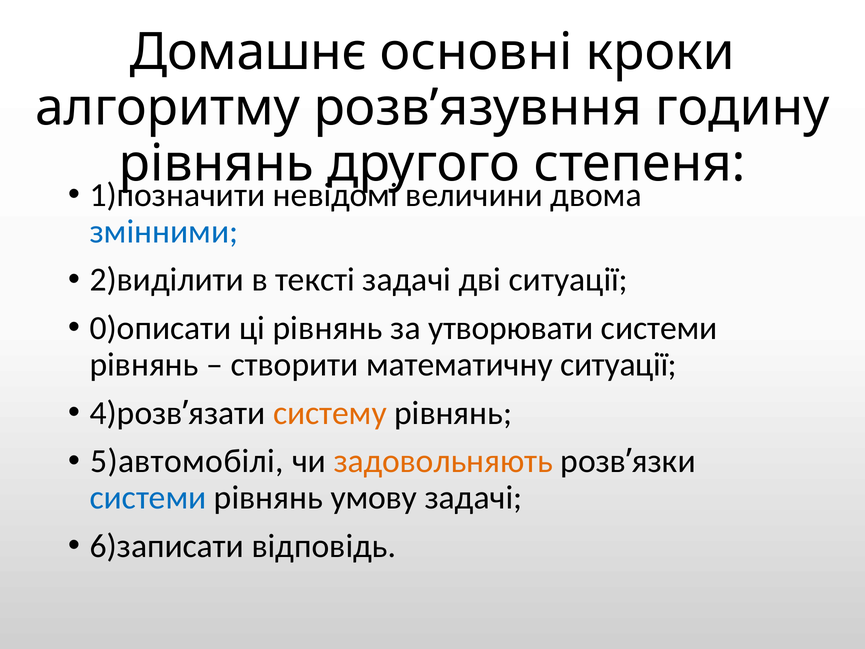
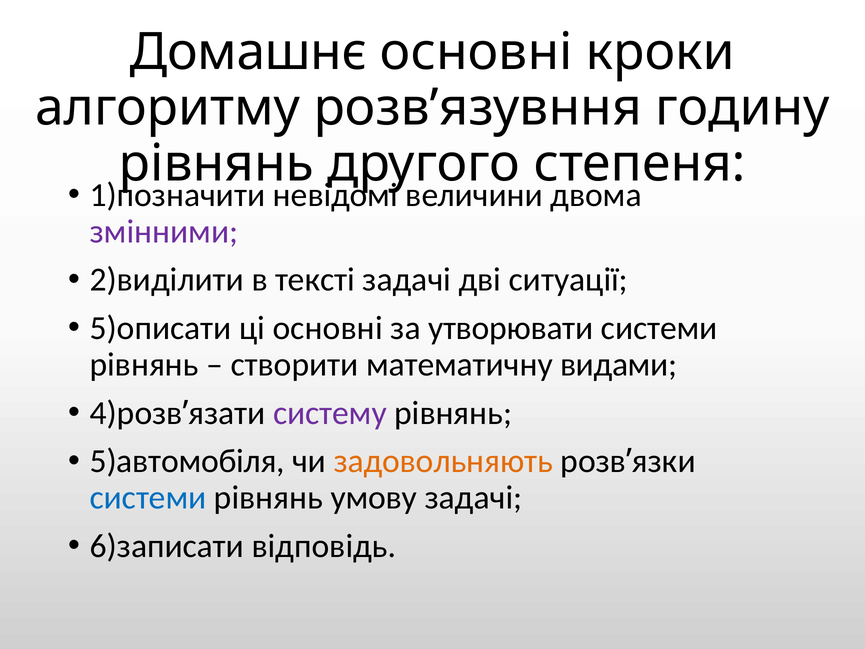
змінними colour: blue -> purple (164, 231)
0)описати: 0)описати -> 5)описати (161, 328)
ці рівнянь: рівнянь -> основні (328, 328)
математичну ситуації: ситуації -> видами (619, 364)
систему colour: orange -> purple (330, 413)
5)автомобілі: 5)автомобілі -> 5)автомобіля (187, 461)
